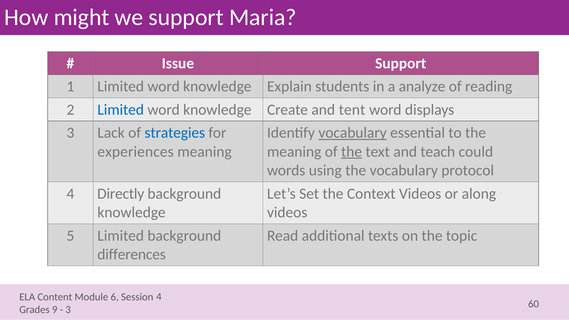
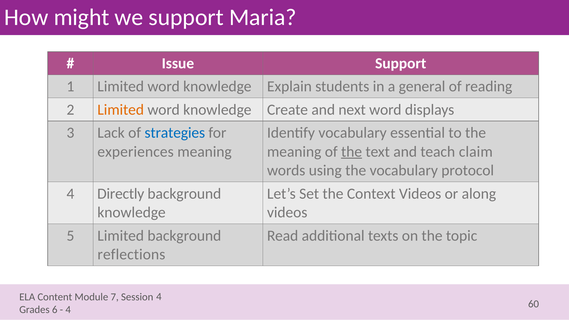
analyze: analyze -> general (422, 87)
Limited colour: blue -> orange (121, 110)
tent: tent -> next (352, 110)
vocabulary underline: present -> none (353, 133)
could: could -> claim (476, 152)
differences: differences -> reflections (131, 254)
6: 6 -> 7 (115, 297)
9: 9 -> 6 (55, 310)
3: 3 -> 4 (68, 310)
